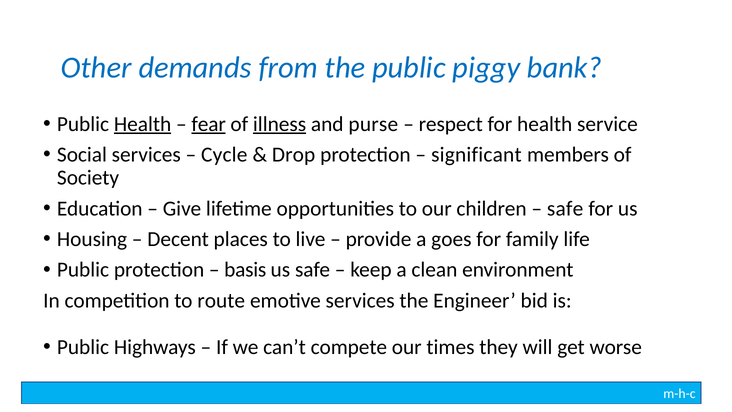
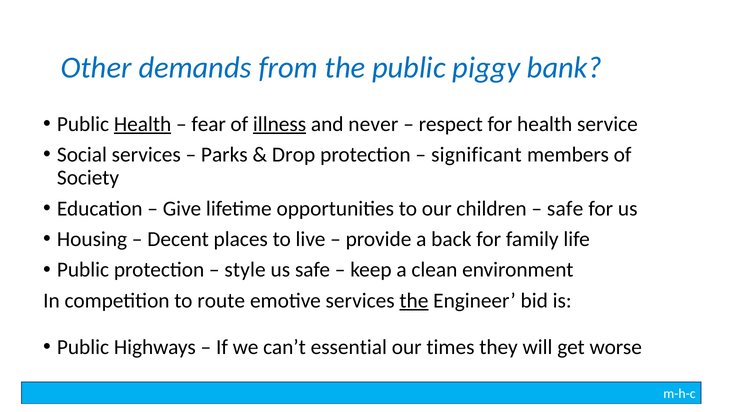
fear underline: present -> none (209, 124)
purse: purse -> never (373, 124)
Cycle: Cycle -> Parks (224, 155)
goes: goes -> back (451, 239)
basis: basis -> style (245, 270)
the underline: none -> present (414, 300)
compete: compete -> essential (349, 347)
